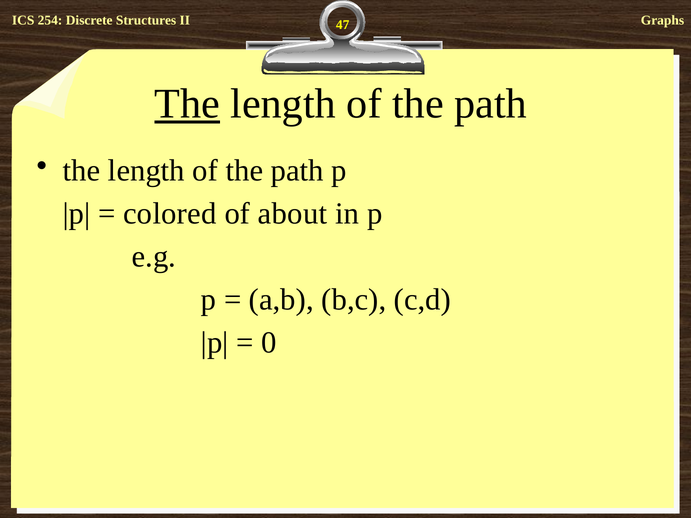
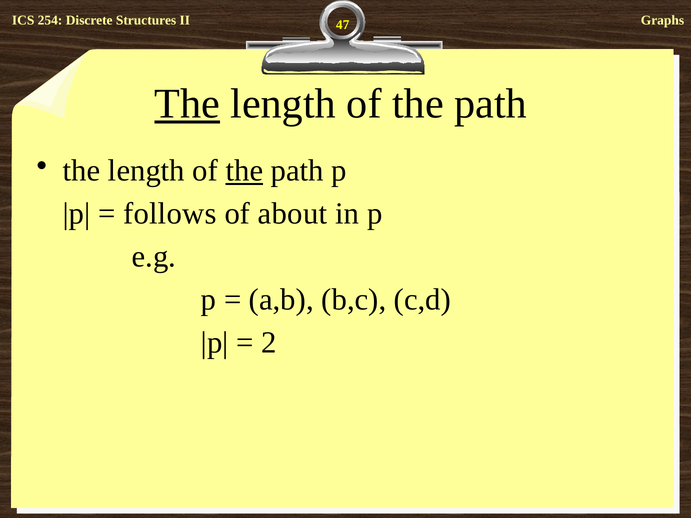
the underline: none -> present (244, 171)
colored: colored -> follows (170, 214)
0: 0 -> 2 (269, 343)
